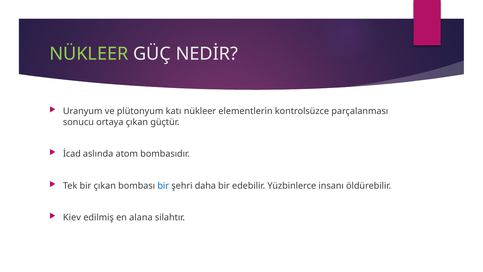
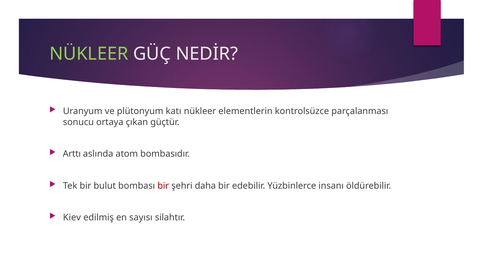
İcad: İcad -> Arttı (72, 154)
bir çıkan: çıkan -> bulut (105, 185)
bir colour: blue -> red (163, 185)
alana: alana -> sayısı (141, 217)
